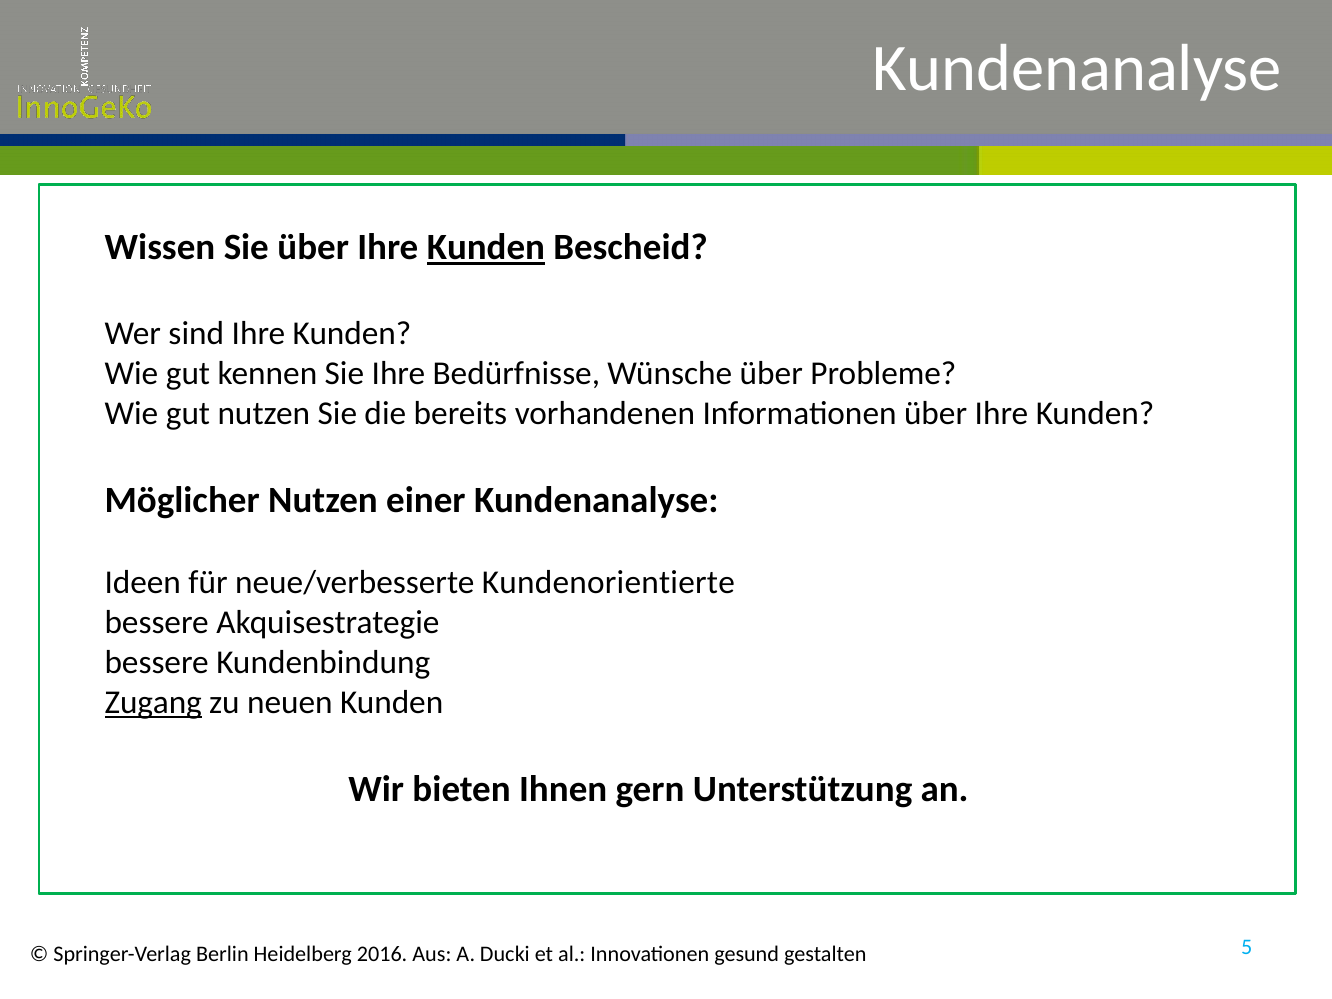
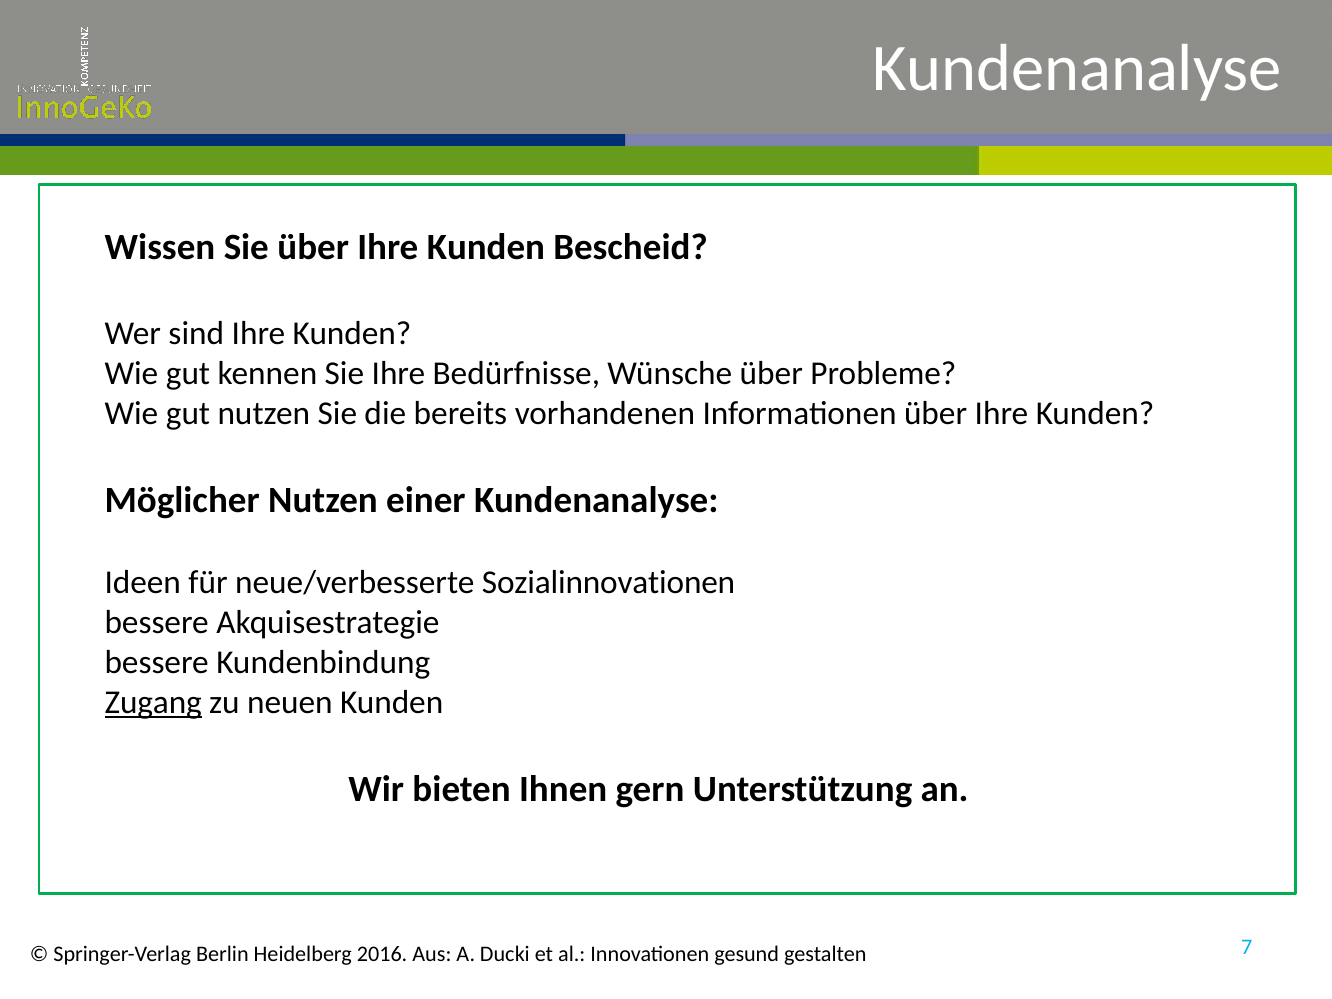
Kunden underline: present -> none (486, 248)
Kundenorientierte: Kundenorientierte -> Sozialinnovationen (609, 583)
5: 5 -> 7 (1247, 947)
